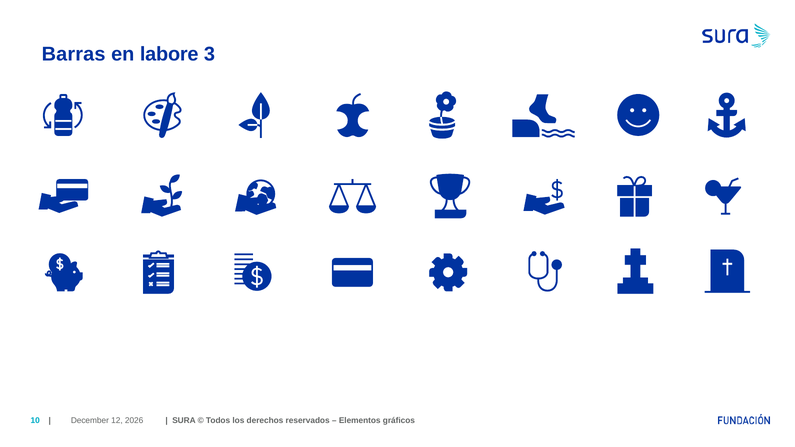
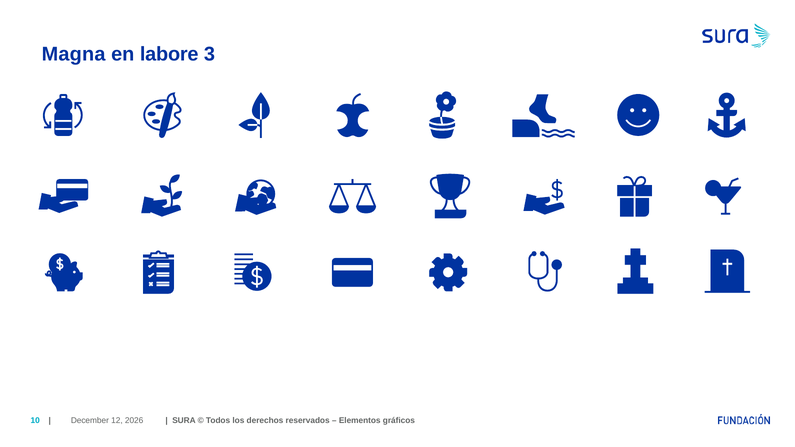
Barras: Barras -> Magna (74, 54)
